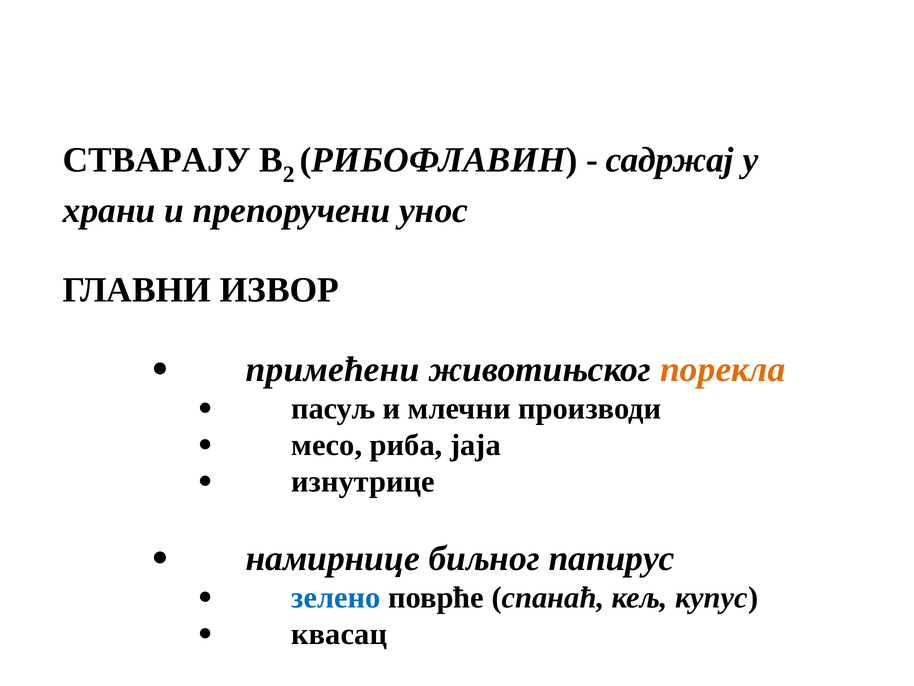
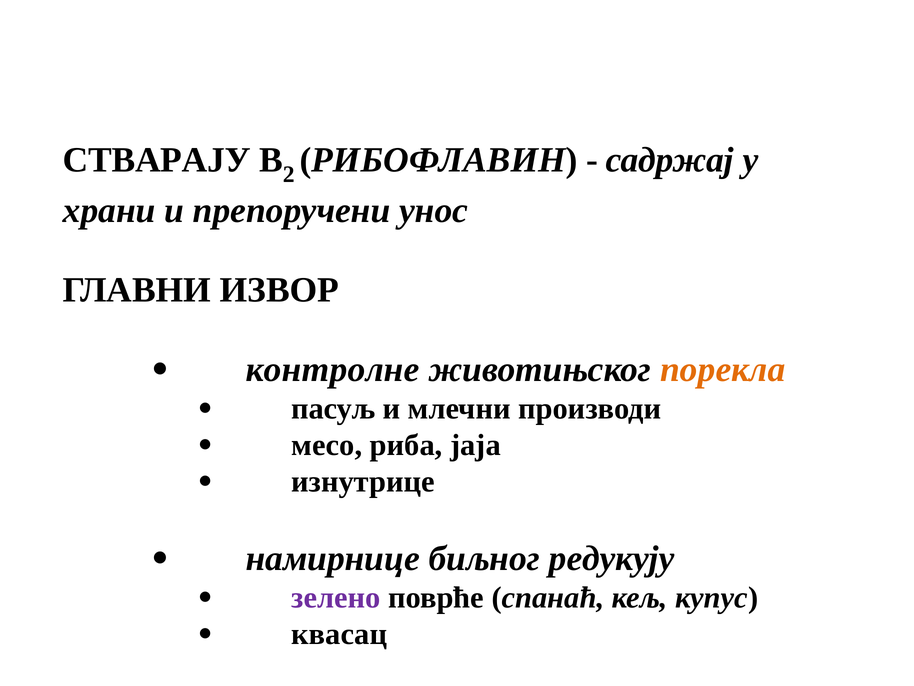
примећени: примећени -> контролне (333, 369)
папирус: папирус -> редукују (612, 558)
зелено colour: blue -> purple (336, 597)
